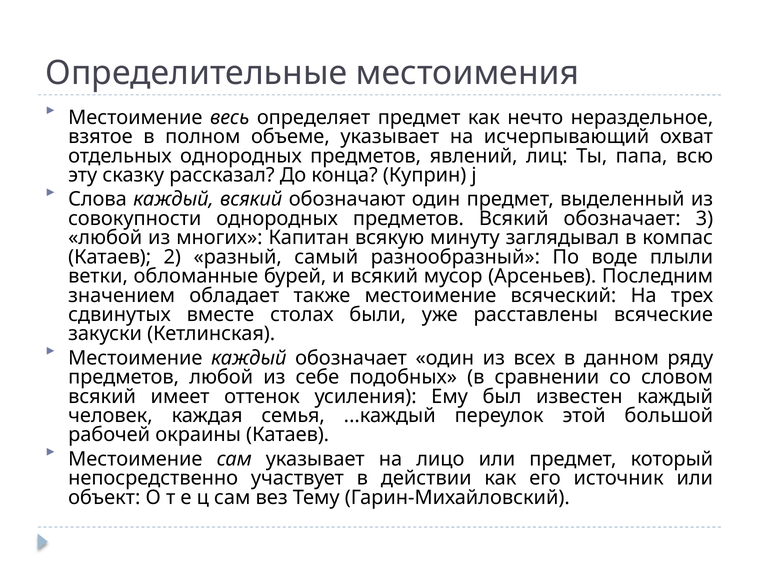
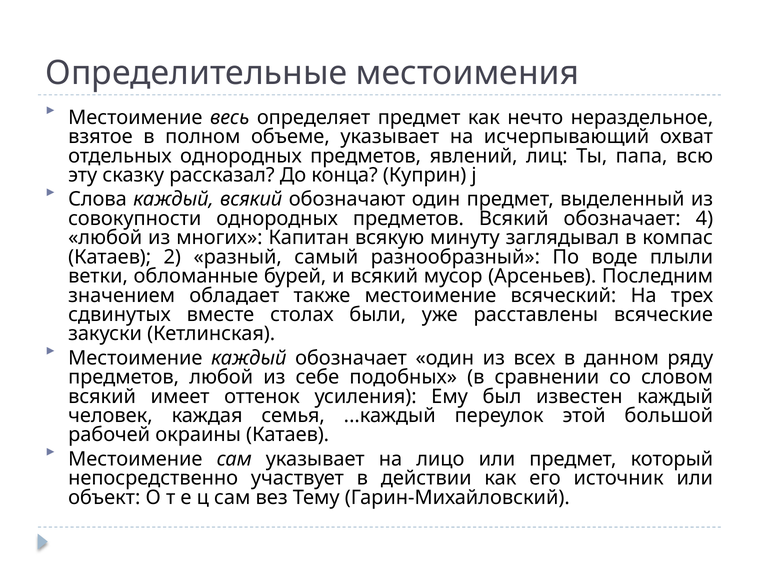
3: 3 -> 4 (704, 219)
